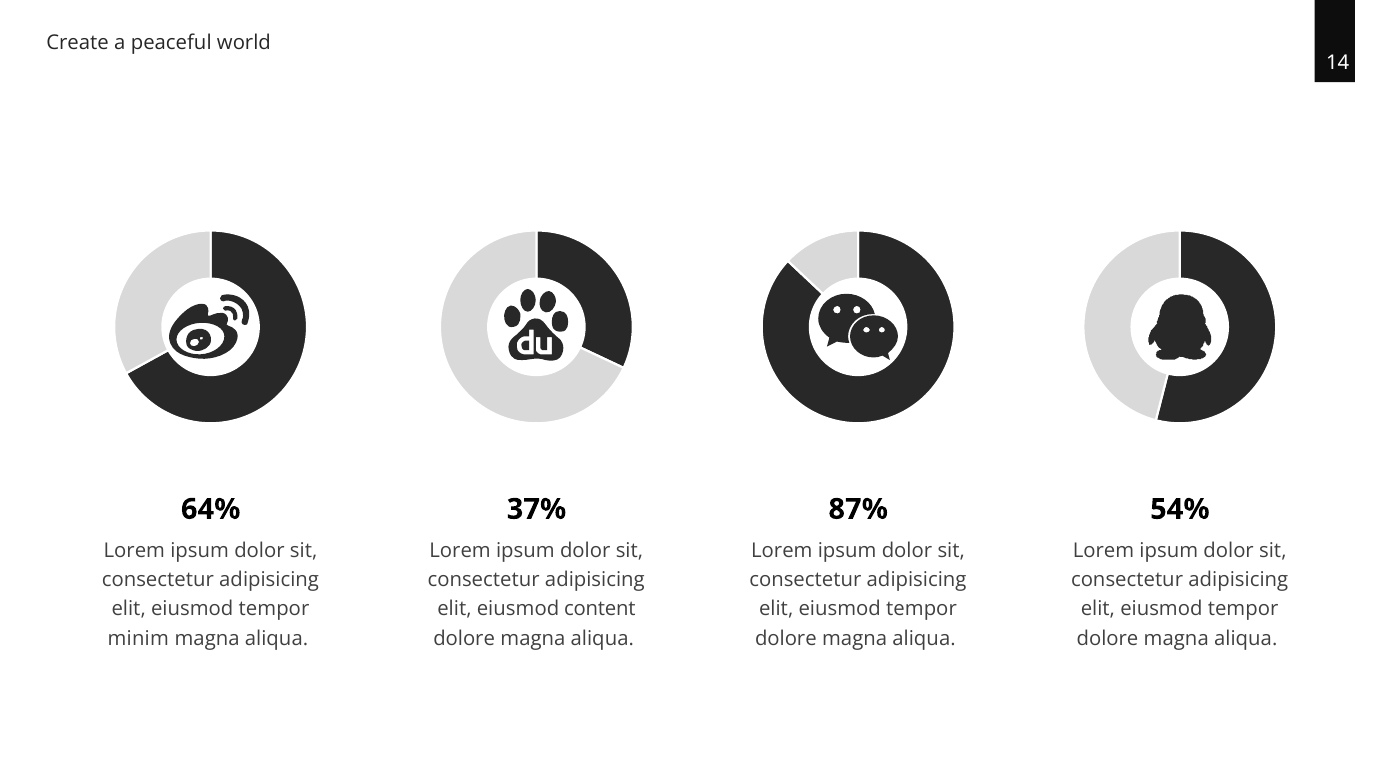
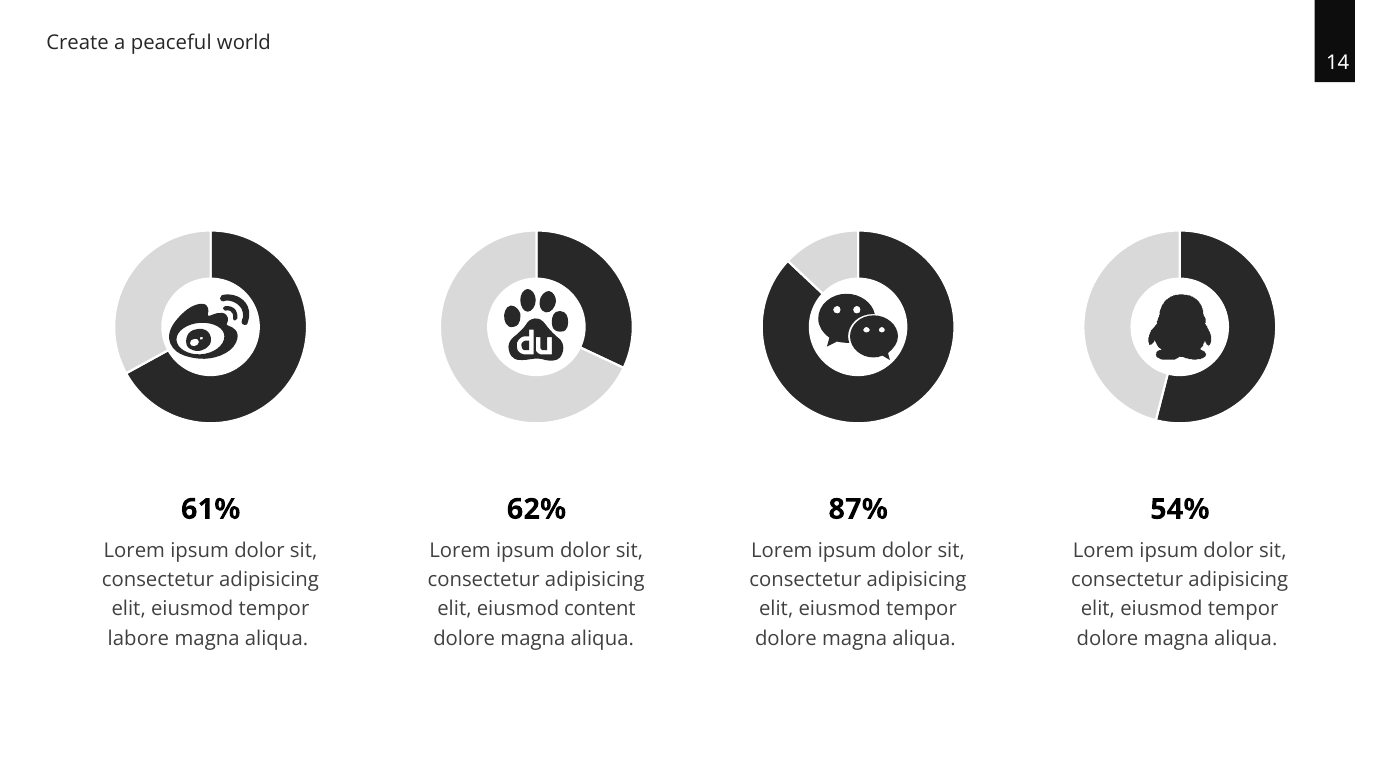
64%: 64% -> 61% (211, 509)
37%: 37% -> 62% (536, 509)
minim: minim -> labore (138, 638)
